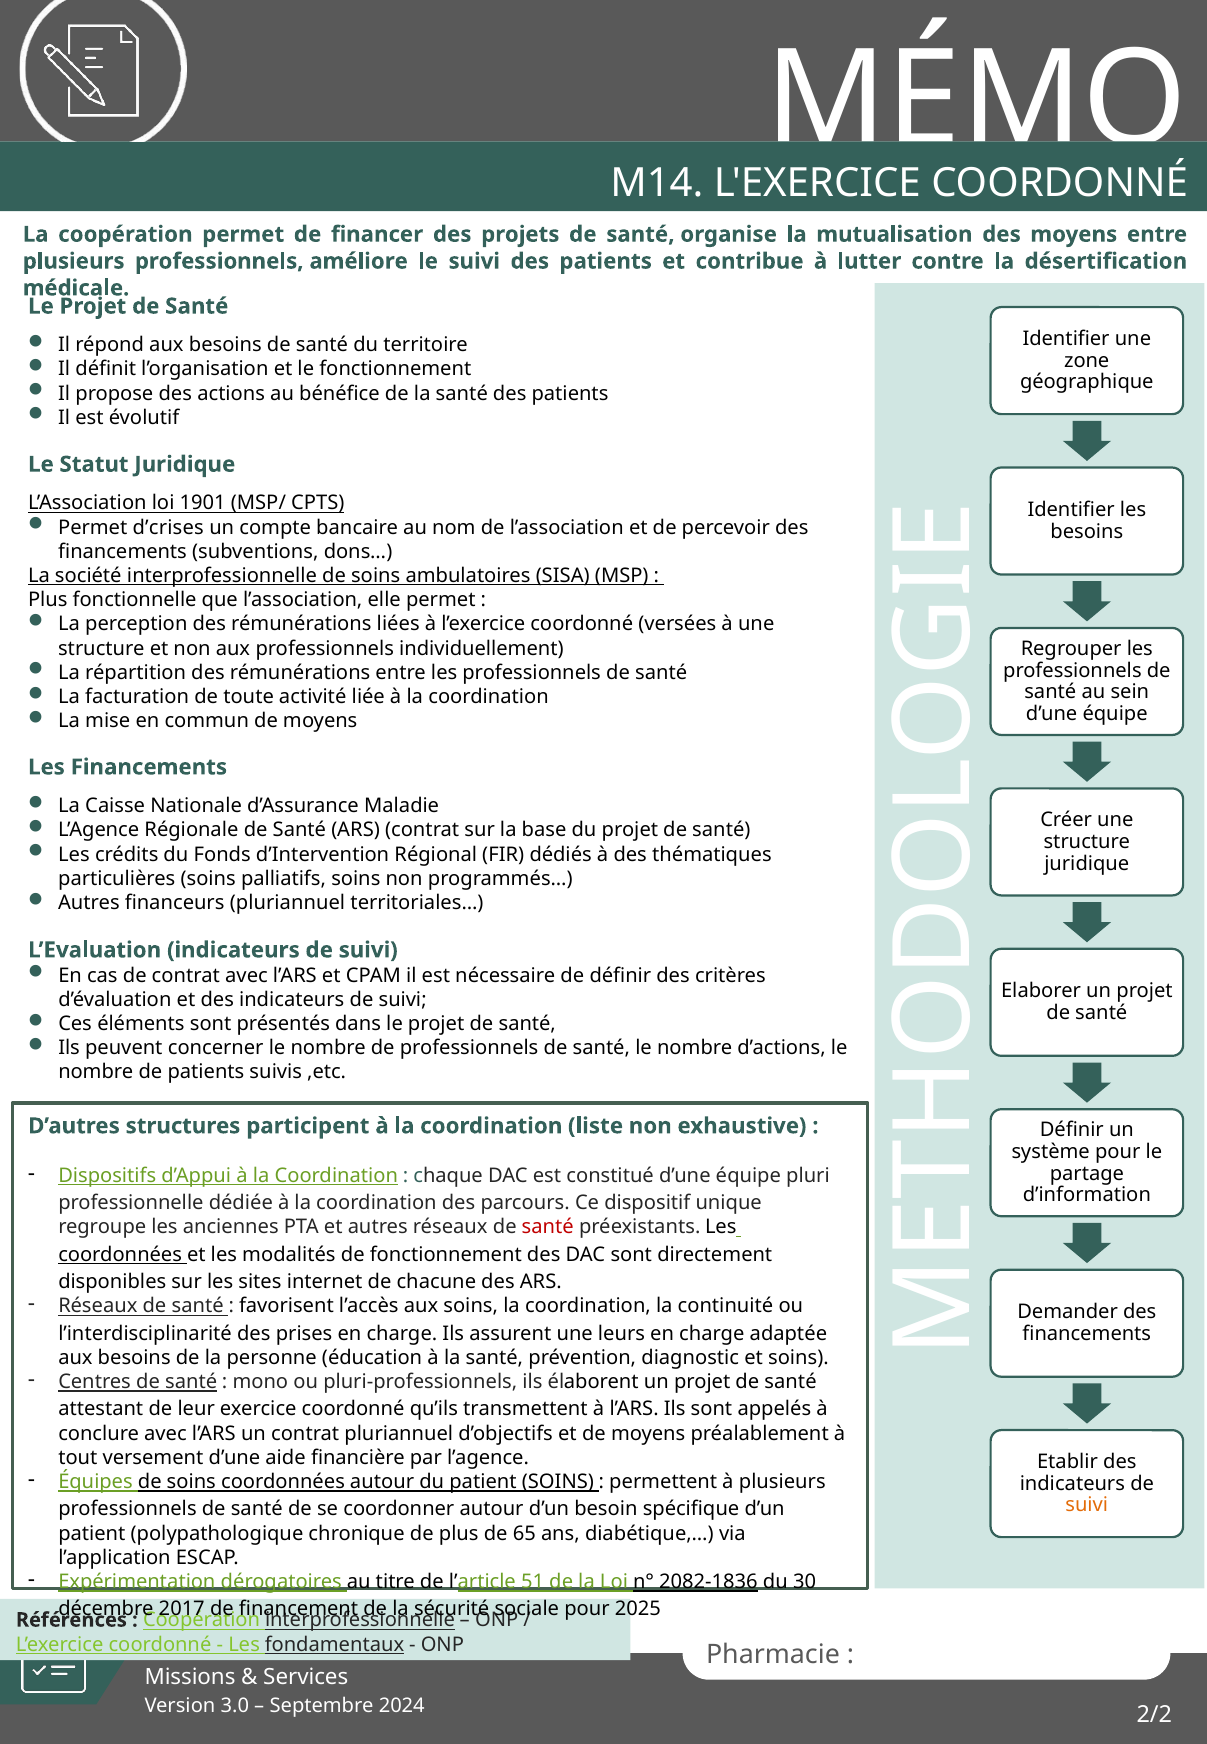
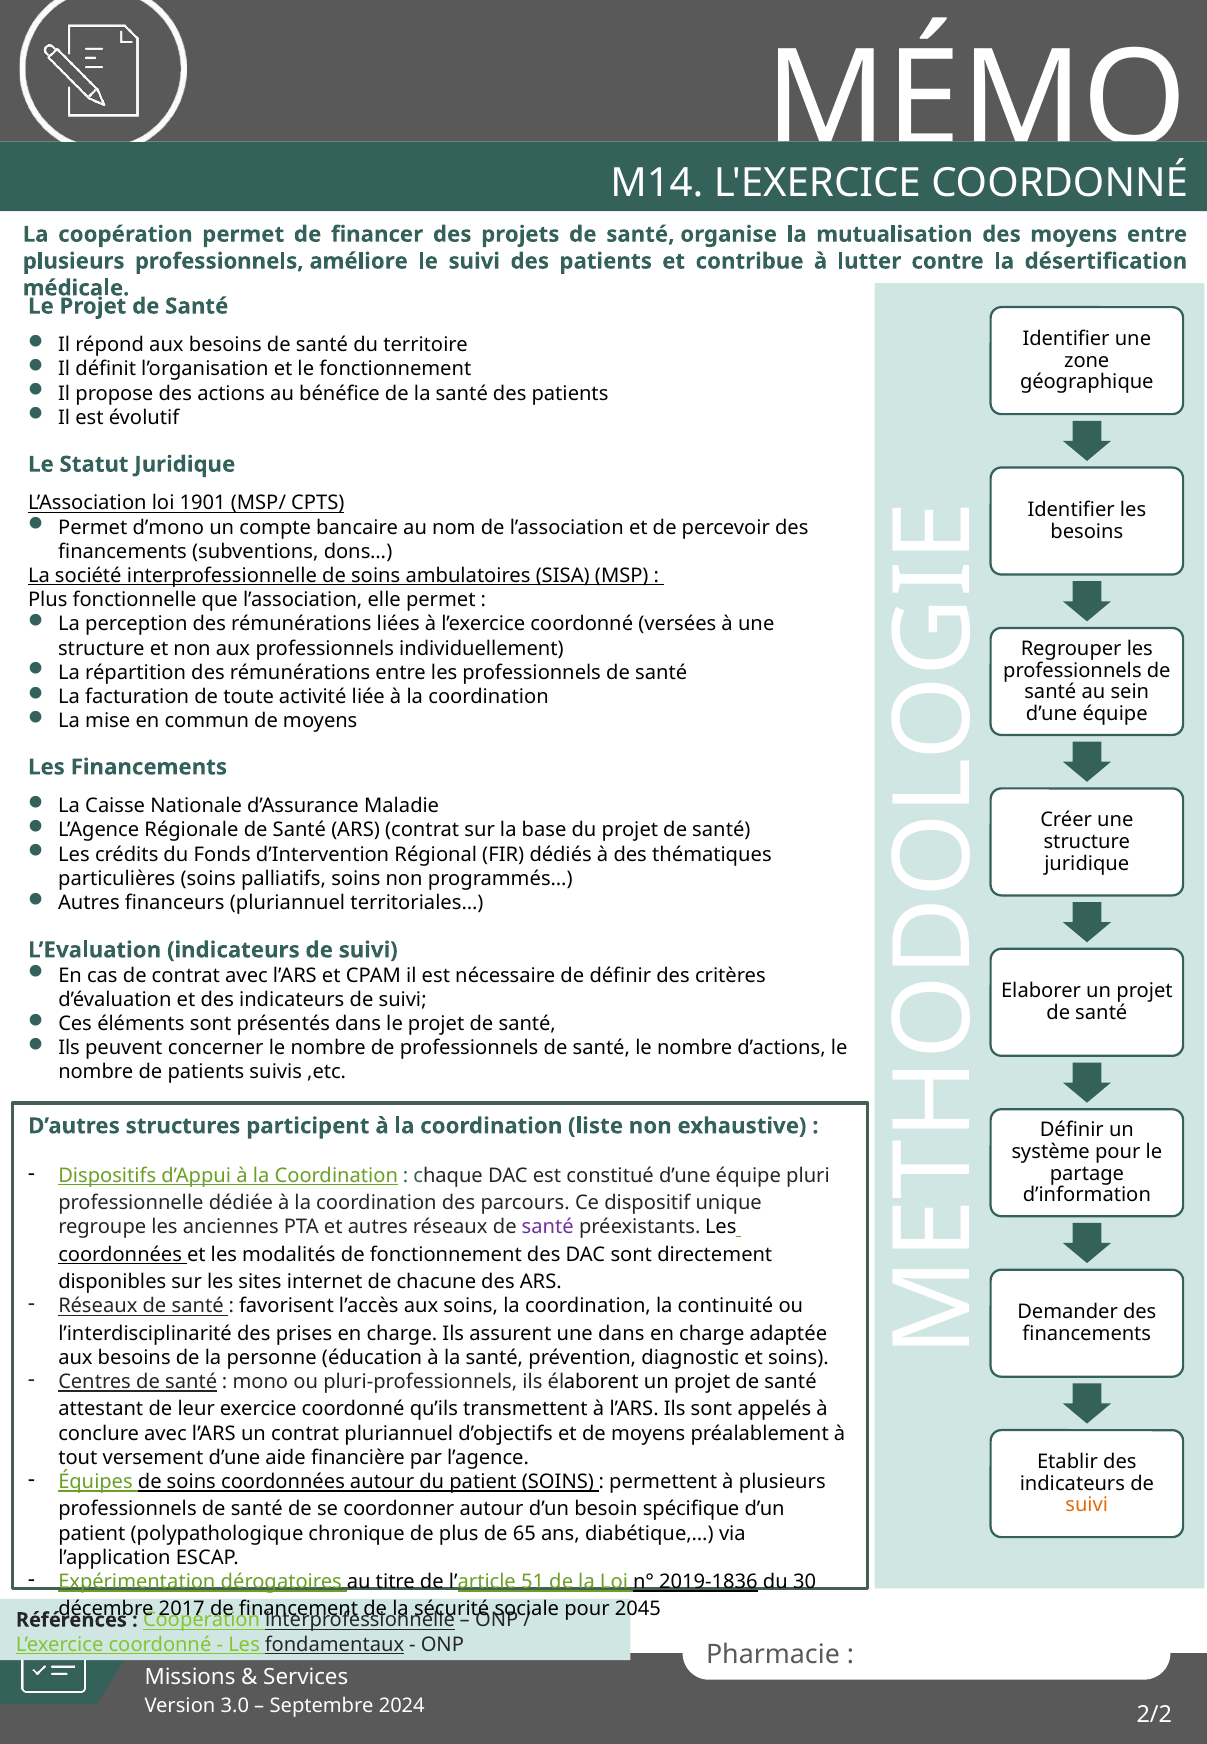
d’crises: d’crises -> d’mono (168, 527)
santé colour: red -> purple (548, 1227)
une leurs: leurs -> dans (621, 1333)
2082-1836: 2082-1836 -> 2019-1836 (708, 1581)
2025: 2025 -> 2045 (638, 1609)
